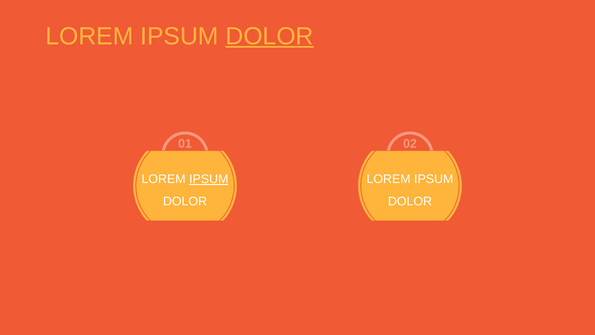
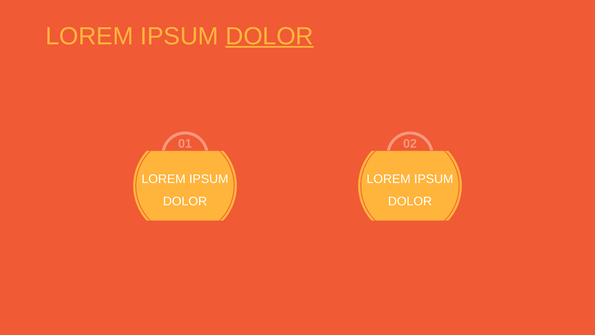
IPSUM underline: present -> none (209, 179)
